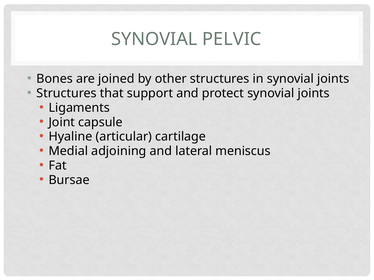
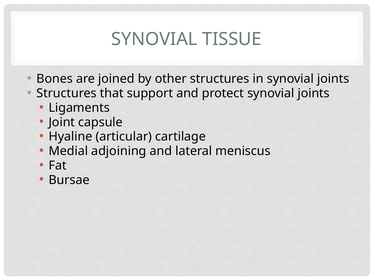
PELVIC: PELVIC -> TISSUE (232, 39)
